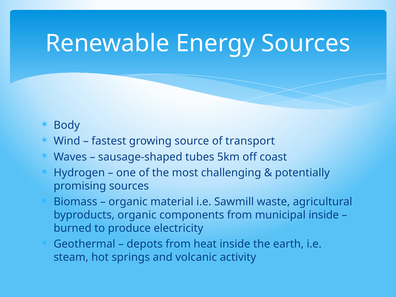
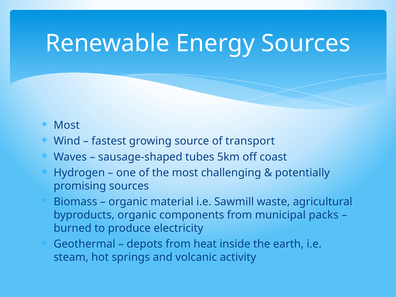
Body: Body -> Most (67, 125)
municipal inside: inside -> packs (324, 215)
